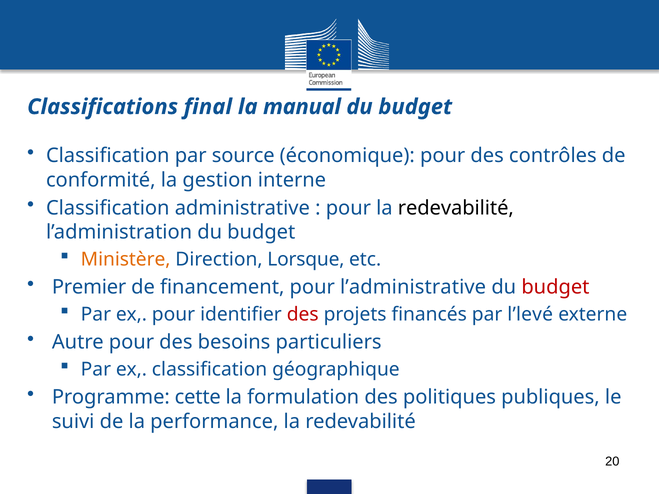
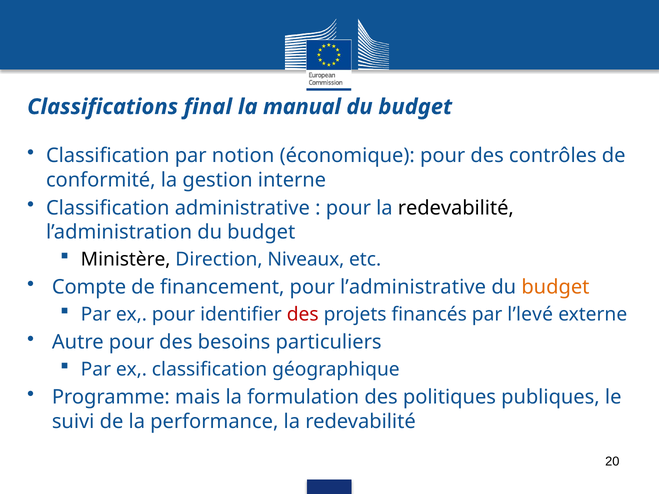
source: source -> notion (243, 156)
Ministère colour: orange -> black (126, 260)
Lorsque: Lorsque -> Niveaux (306, 260)
Premier: Premier -> Compte (89, 287)
budget colour: red -> orange (555, 287)
cette: cette -> mais (198, 398)
